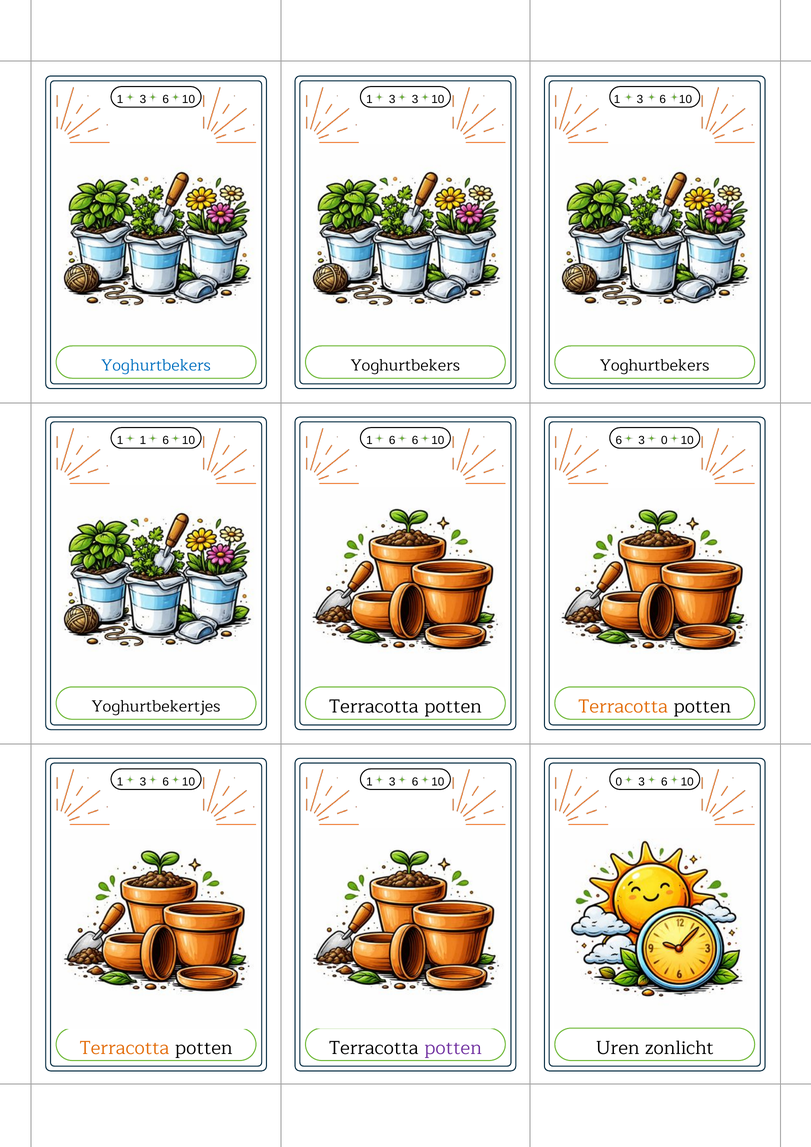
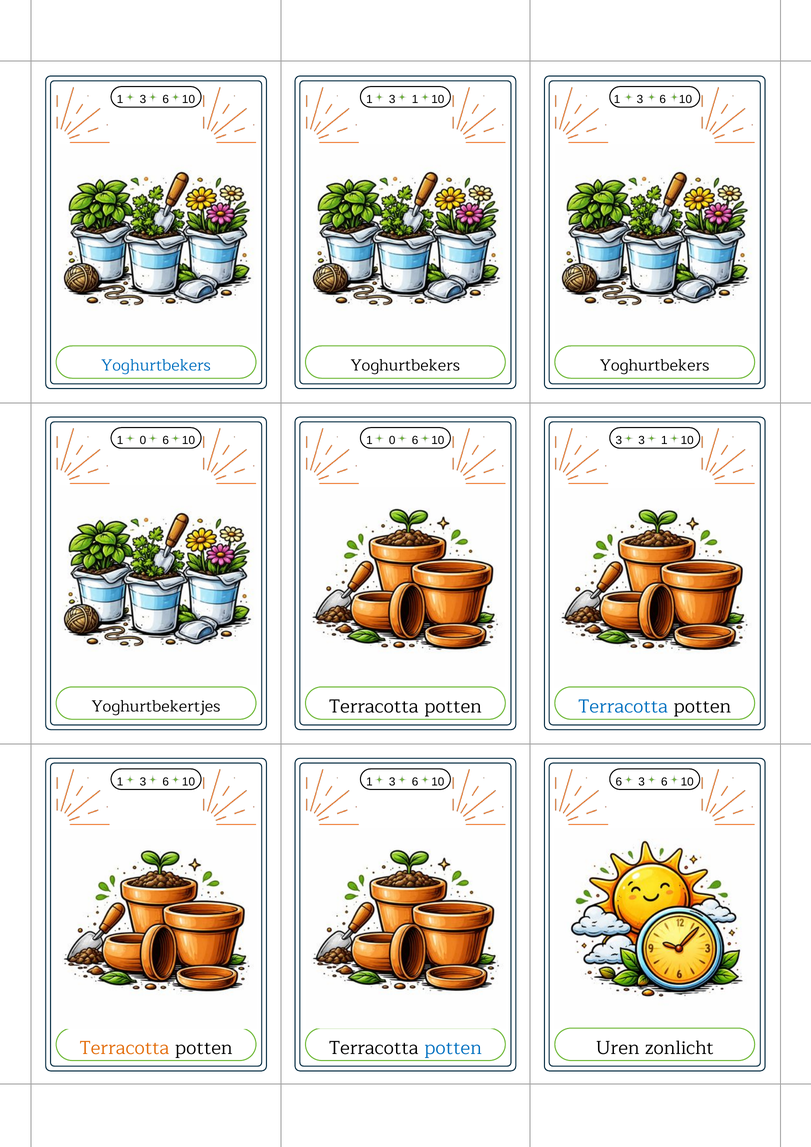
1 3 3: 3 -> 1 (415, 100)
1: 1 -> 0 (143, 441)
6: 6 -> 0 (392, 441)
10 6: 6 -> 3 (619, 441)
0: 0 -> 1 (664, 441)
Terracotta colour: orange -> blue (623, 707)
10 0: 0 -> 6 (619, 782)
potten colour: purple -> blue (453, 1048)
